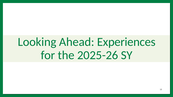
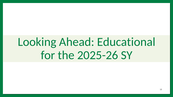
Experiences: Experiences -> Educational (126, 42)
